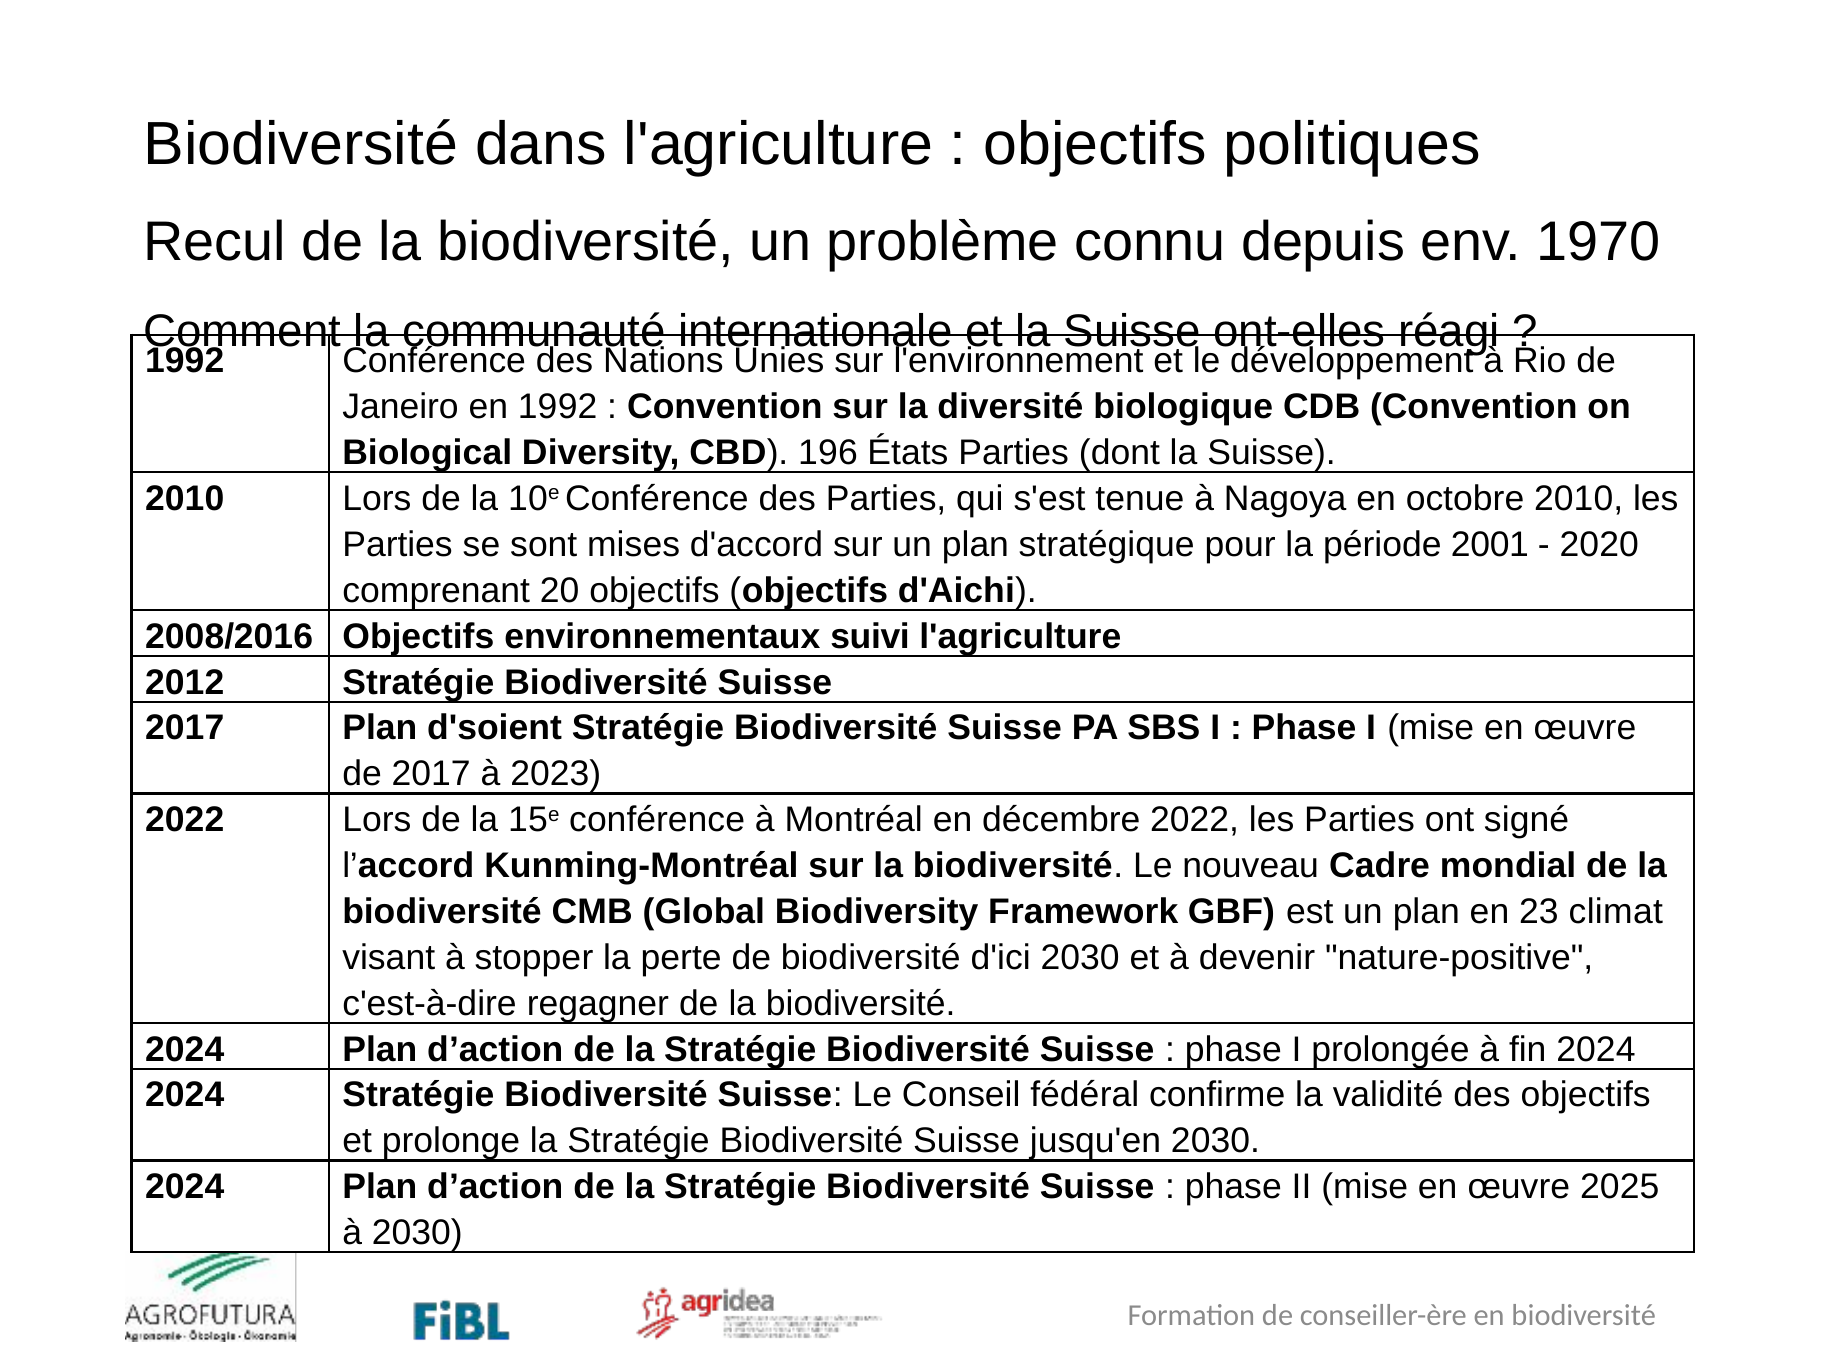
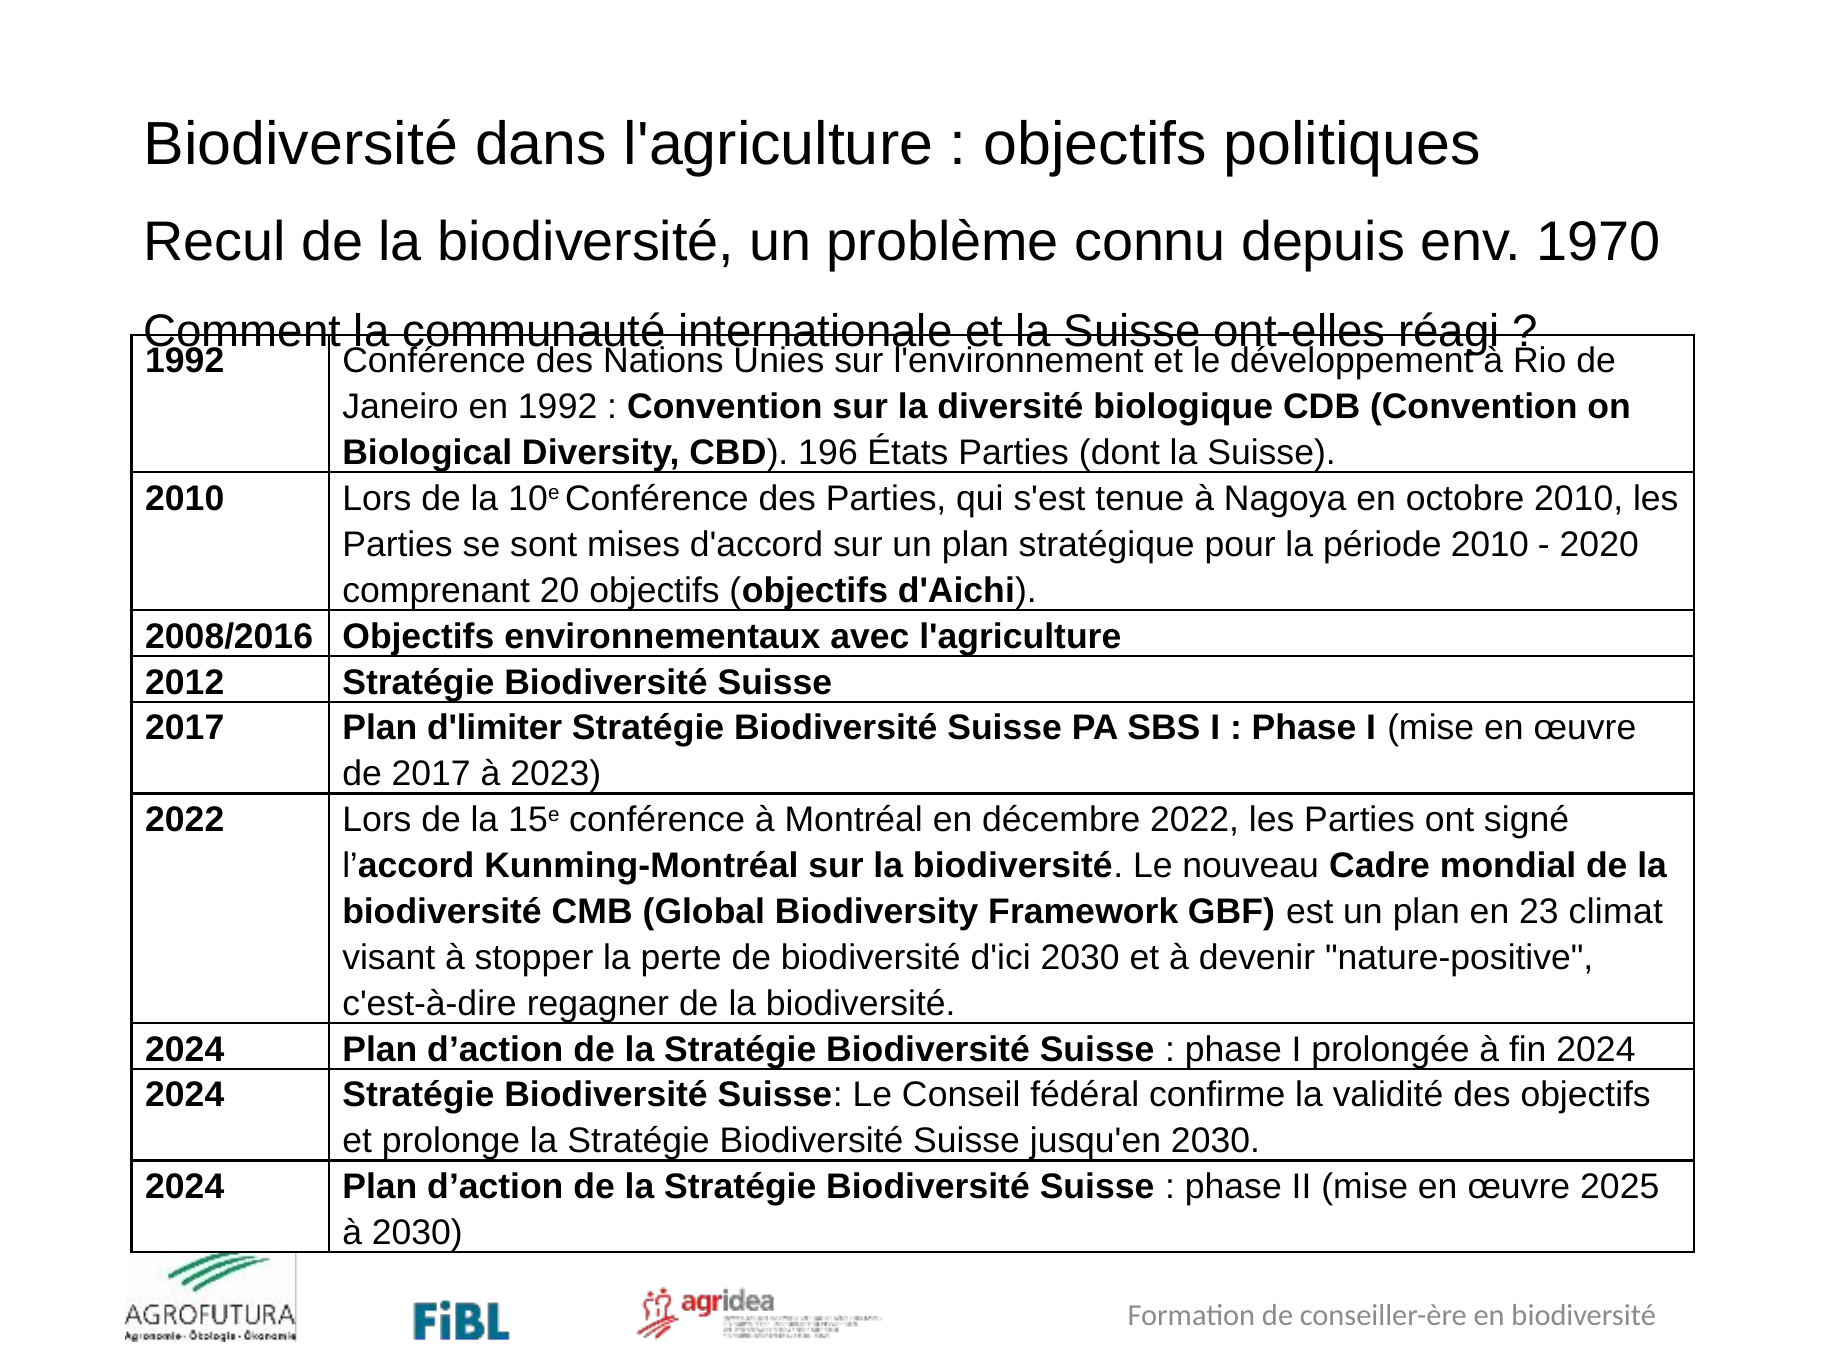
période 2001: 2001 -> 2010 (1490, 545)
suivi: suivi -> avec (870, 637)
d'soient: d'soient -> d'limiter (495, 729)
